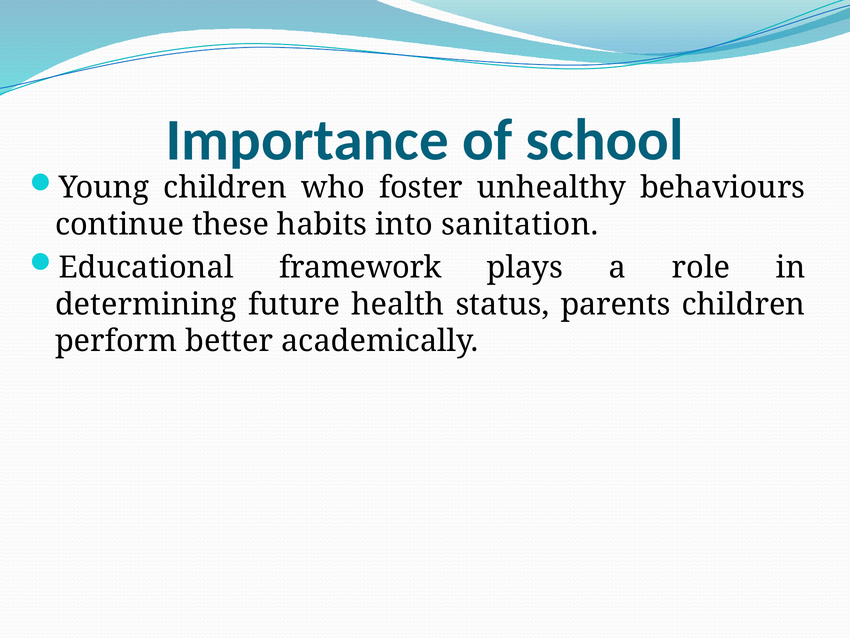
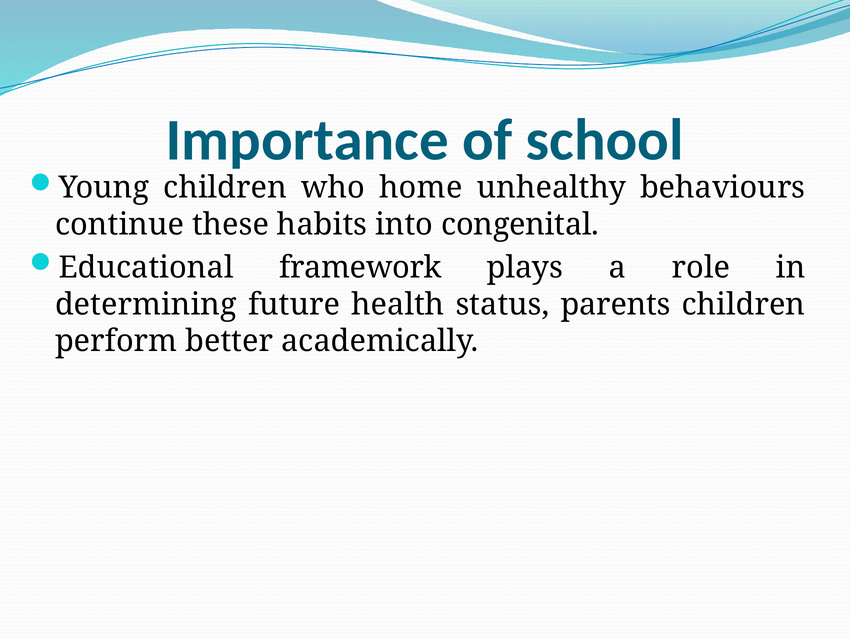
foster: foster -> home (421, 188)
sanitation: sanitation -> congenital (520, 224)
